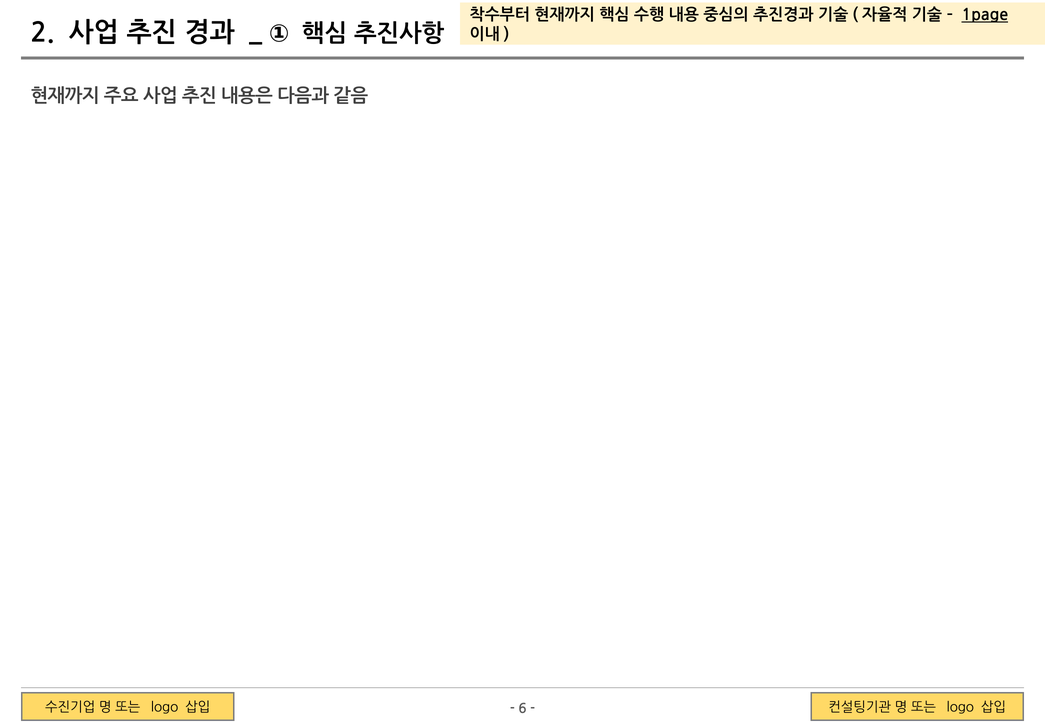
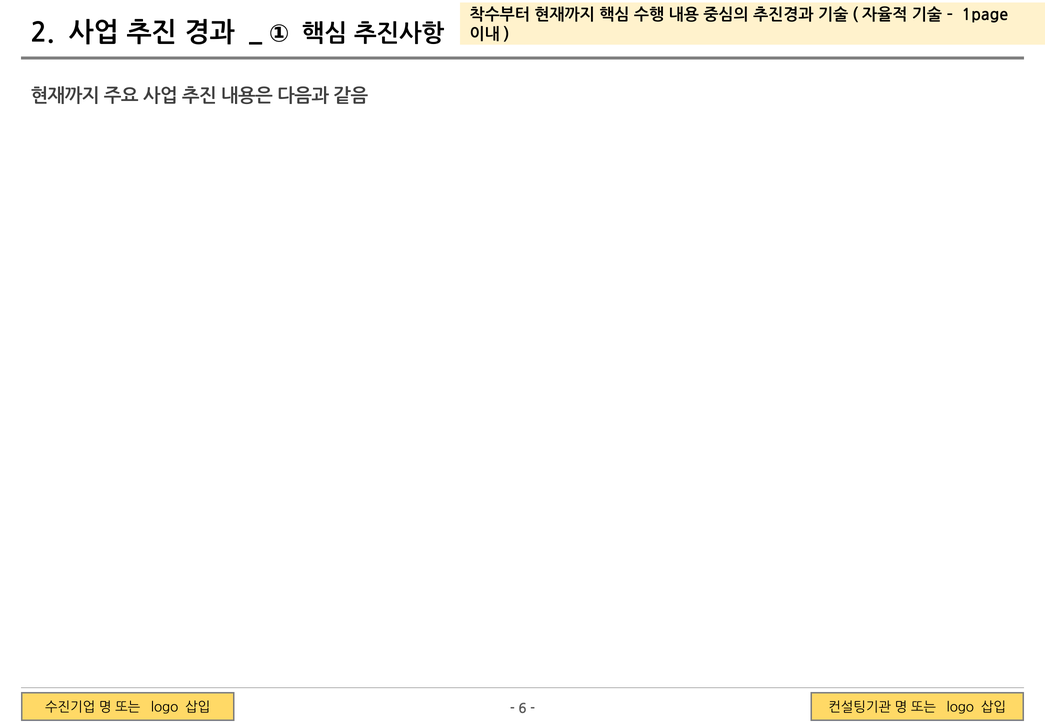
1page underline: present -> none (985, 15)
